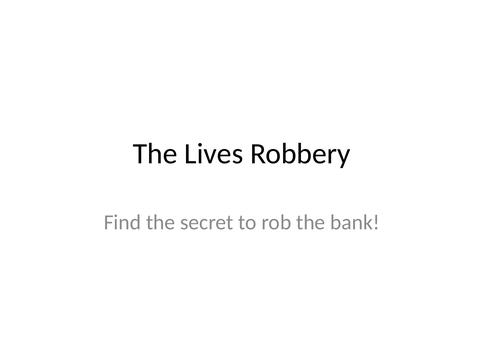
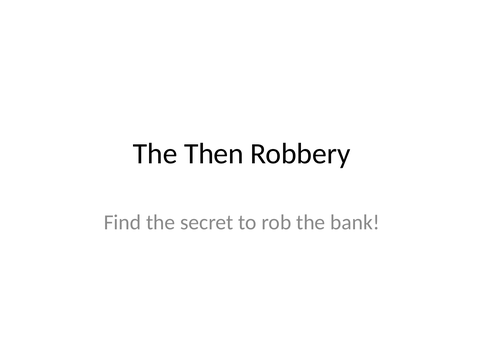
Lives: Lives -> Then (214, 154)
